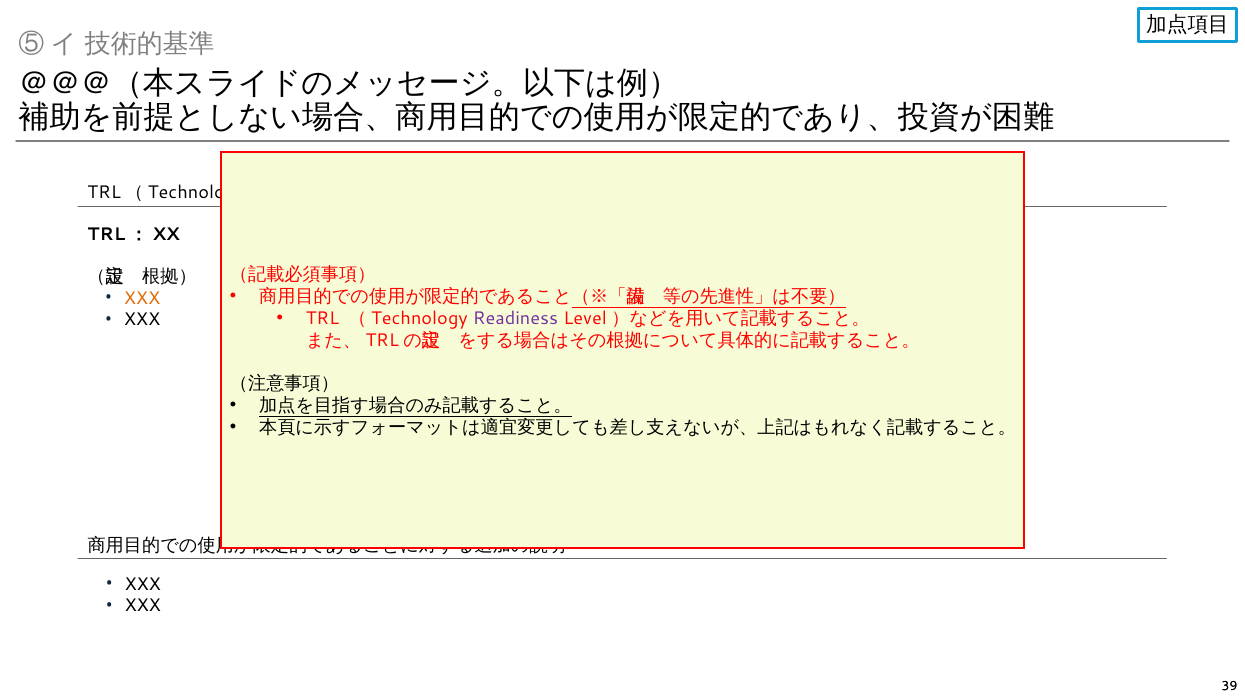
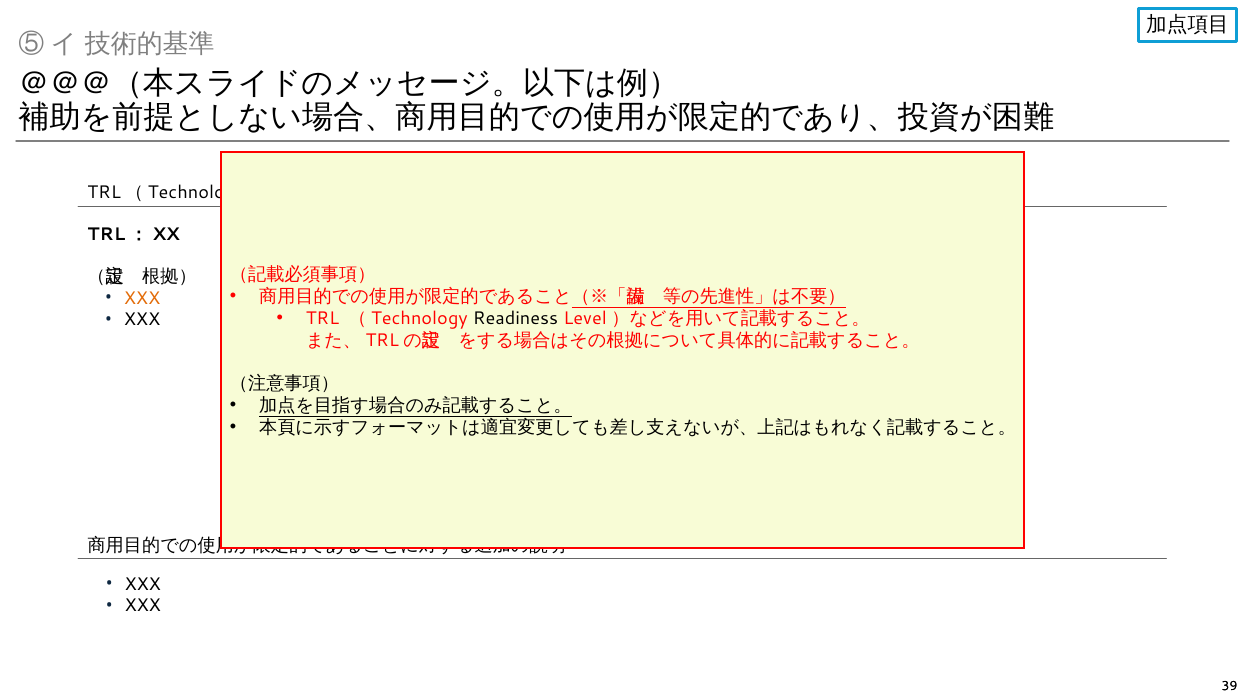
Readiness colour: purple -> black (516, 319)
